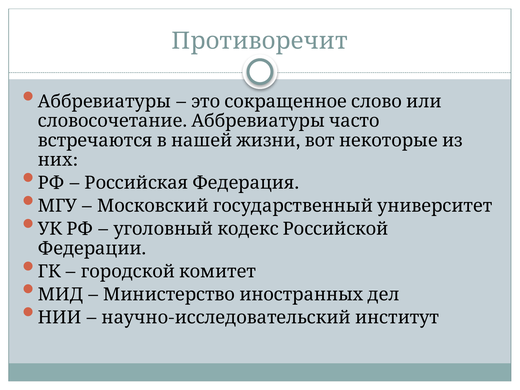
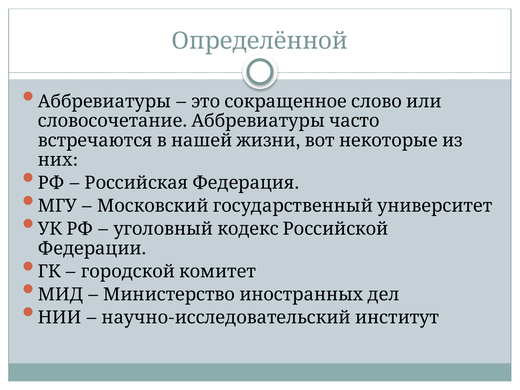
Противоречит: Противоречит -> Определённой (260, 41)
